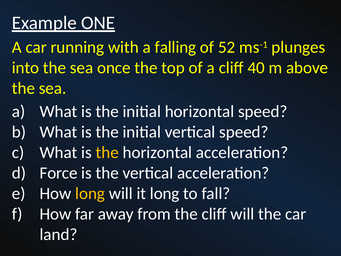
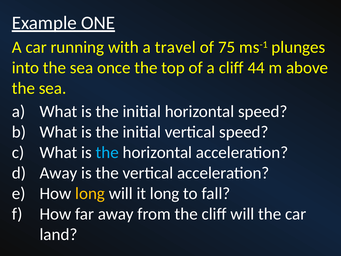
falling: falling -> travel (175, 47)
52: 52 -> 75 (227, 47)
40: 40 -> 44 (256, 68)
the colour: yellow -> light blue (107, 152)
Force: Force -> Away (58, 173)
